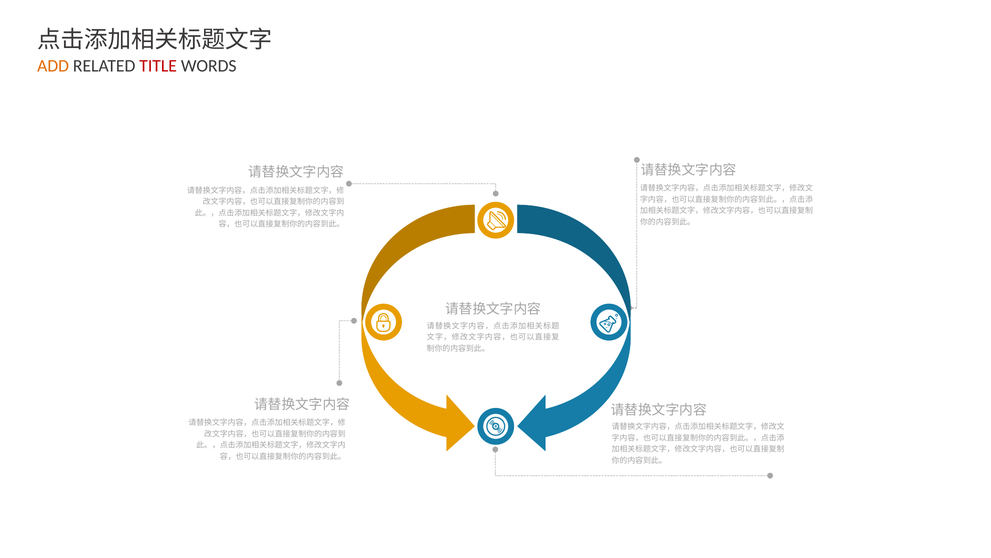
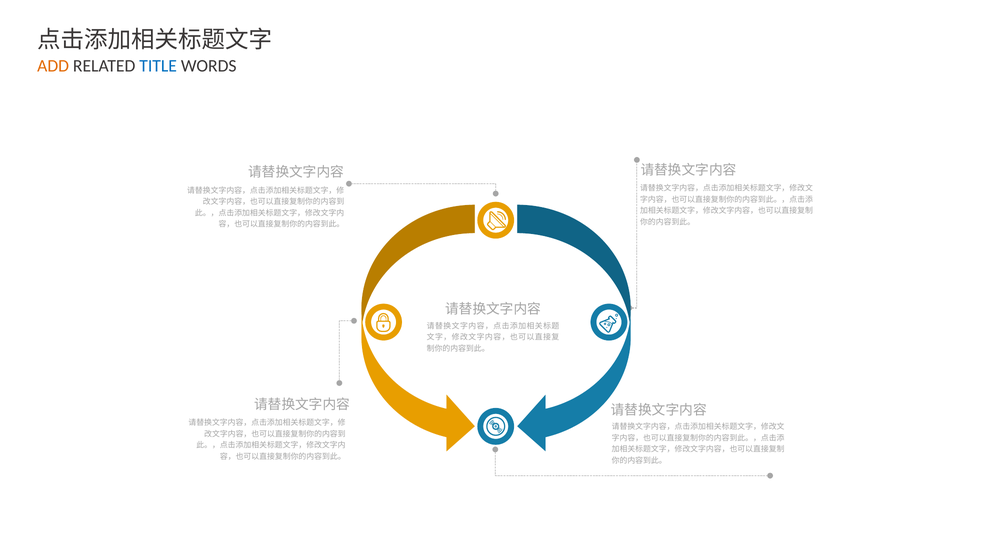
TITLE colour: red -> blue (158, 66)
